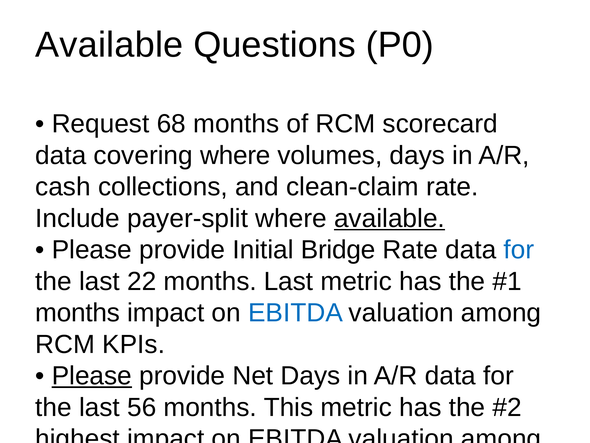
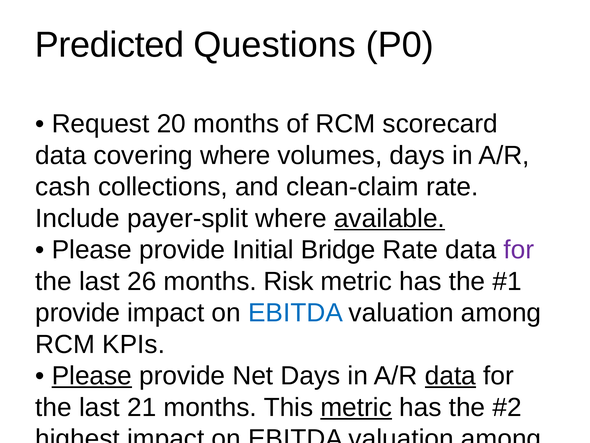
Available: Available -> Predicted (110, 45)
68: 68 -> 20 (171, 124)
for colour: blue -> purple (519, 250)
22: 22 -> 26 (142, 281)
months Last: Last -> Risk (289, 281)
months: months -> provide (78, 313)
data underline: none -> present (450, 376)
56: 56 -> 21 (142, 407)
metric underline: none -> present (356, 407)
